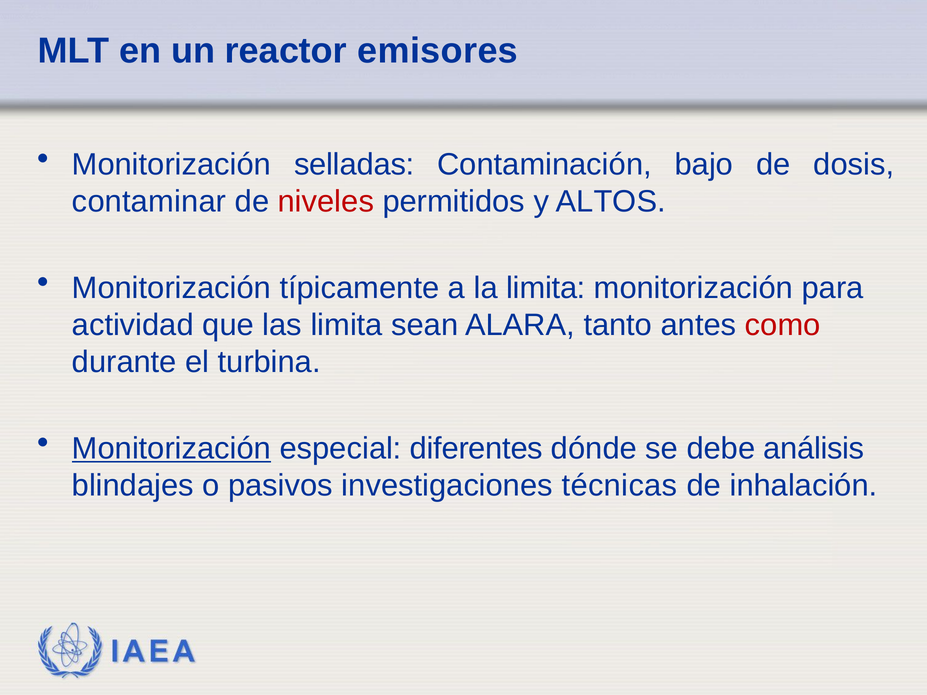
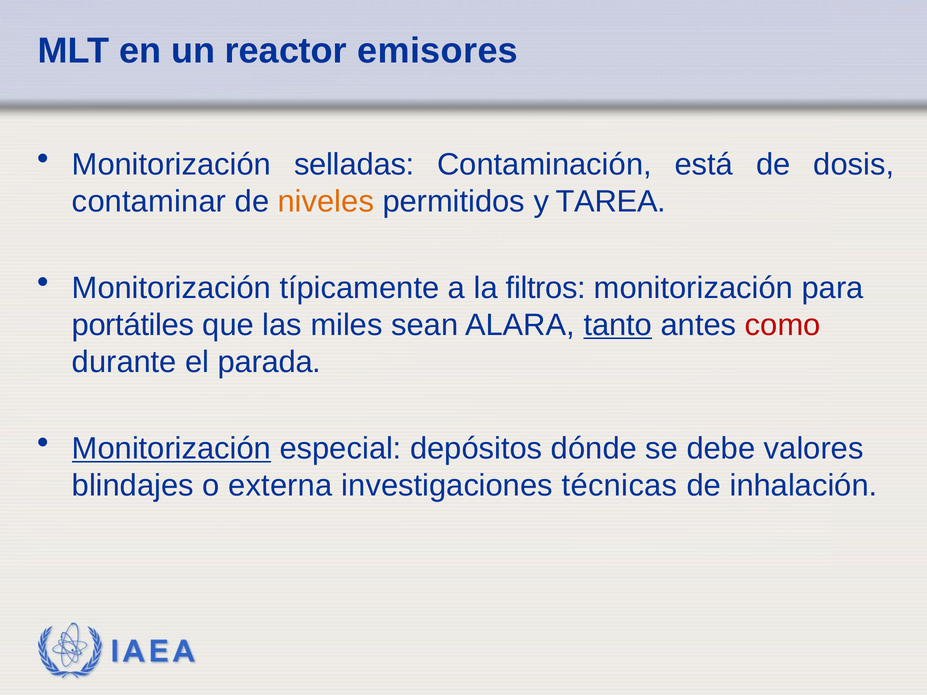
bajo: bajo -> está (704, 164)
niveles colour: red -> orange (326, 201)
ALTOS: ALTOS -> TAREA (611, 201)
la limita: limita -> filtros (546, 288)
actividad: actividad -> portátiles (133, 325)
las limita: limita -> miles (347, 325)
tanto underline: none -> present (618, 325)
turbina: turbina -> parada (269, 362)
diferentes: diferentes -> depósitos (476, 449)
análisis: análisis -> valores (814, 449)
pasivos: pasivos -> externa (280, 486)
